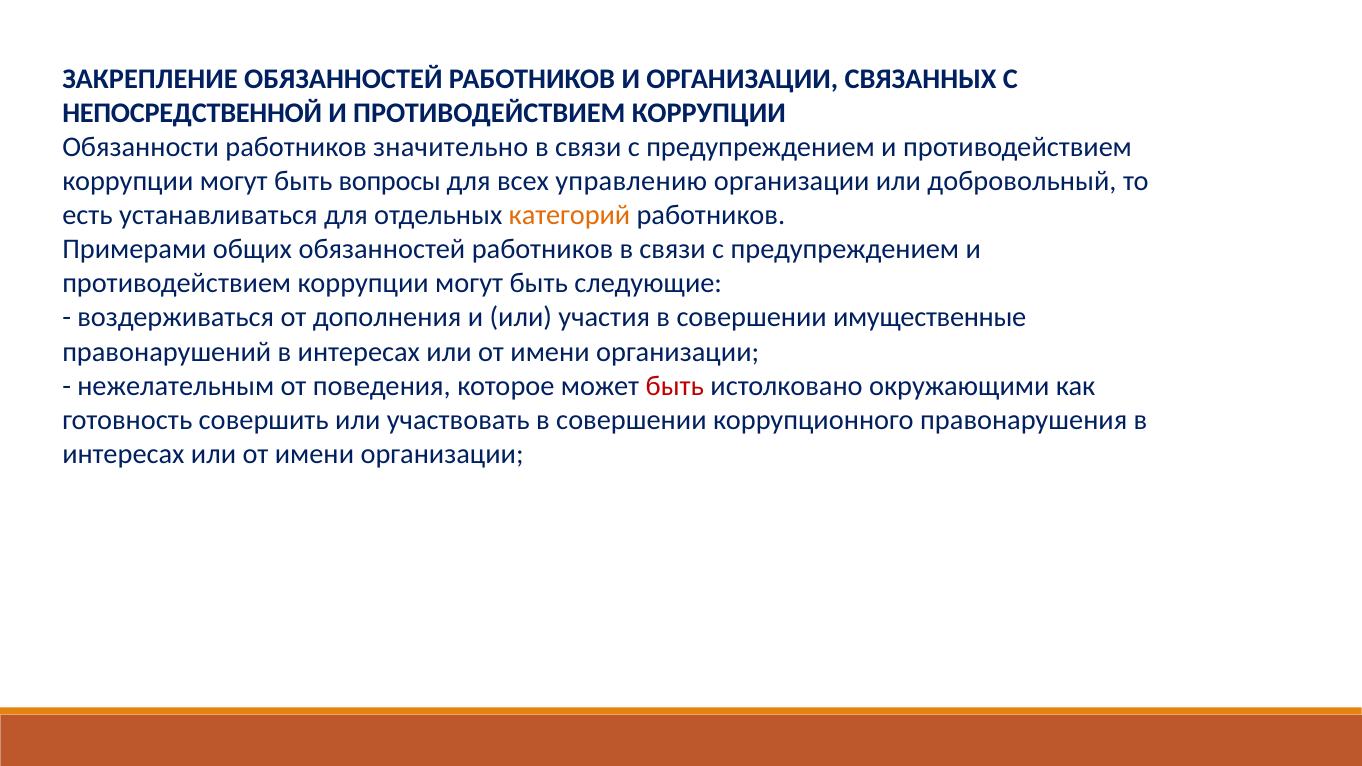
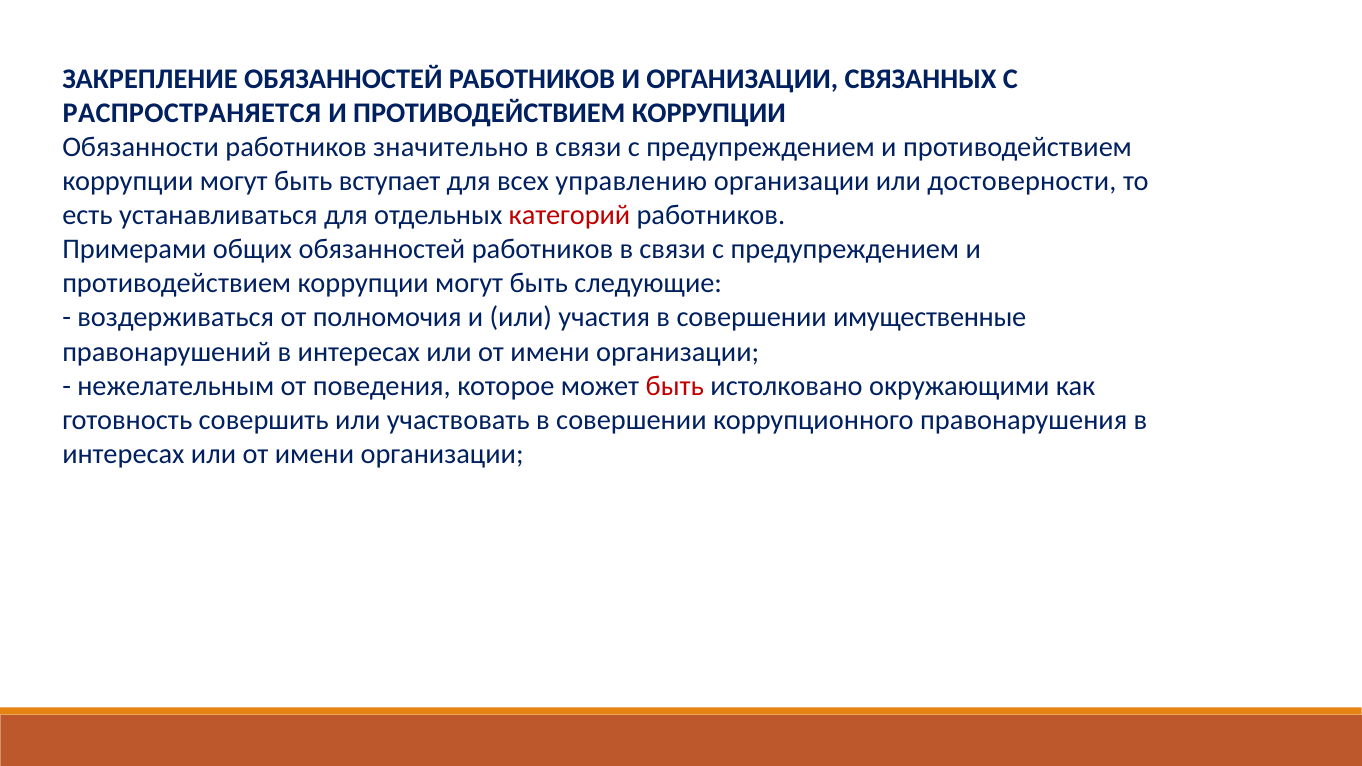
НЕПОСРЕДСТВЕННОЙ: НЕПОСРЕДСТВЕННОЙ -> РАСПРОСТРАНЯЕТСЯ (192, 113)
вопросы: вопросы -> вступает (390, 181)
добровольный: добровольный -> достоверности (1022, 181)
категорий colour: orange -> red (569, 215)
дополнения: дополнения -> полномочия (387, 318)
